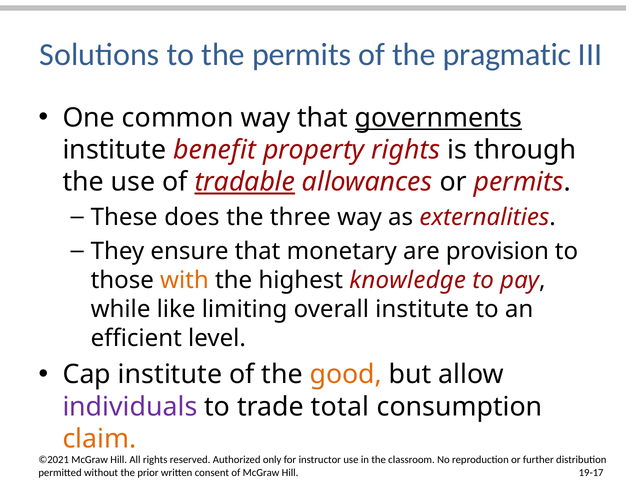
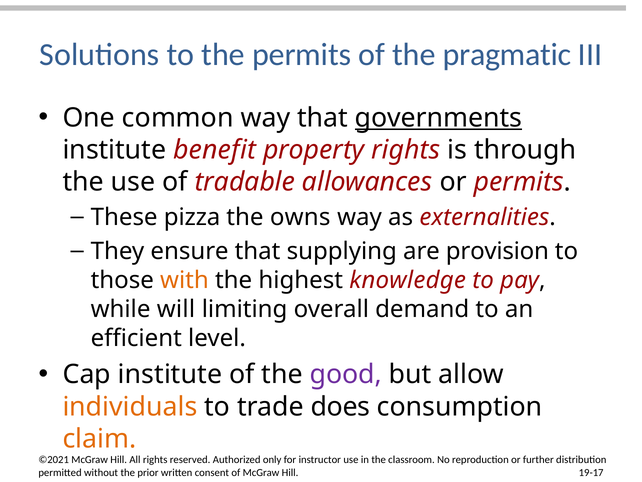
tradable underline: present -> none (245, 182)
does: does -> pizza (192, 217)
three: three -> owns (300, 217)
monetary: monetary -> supplying (342, 251)
like: like -> will (176, 309)
overall institute: institute -> demand (422, 309)
good colour: orange -> purple (346, 374)
individuals colour: purple -> orange (130, 406)
total: total -> does (340, 406)
